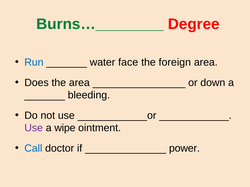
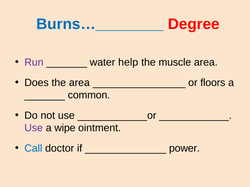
Burns…________ colour: green -> blue (100, 24)
Run colour: blue -> purple (34, 62)
face: face -> help (128, 62)
foreign: foreign -> muscle (175, 62)
down: down -> floors (213, 83)
bleeding: bleeding -> common (89, 95)
